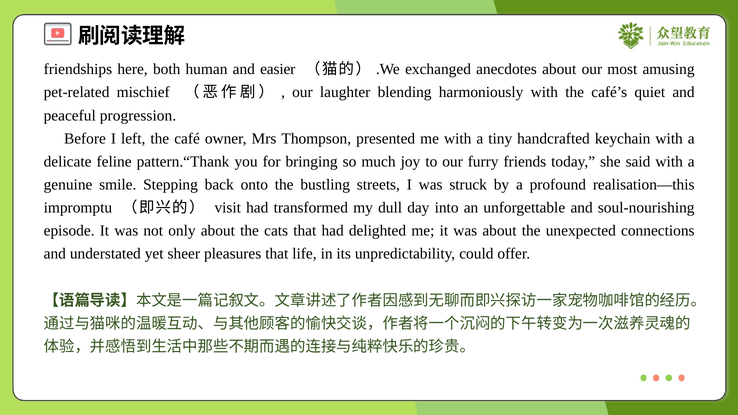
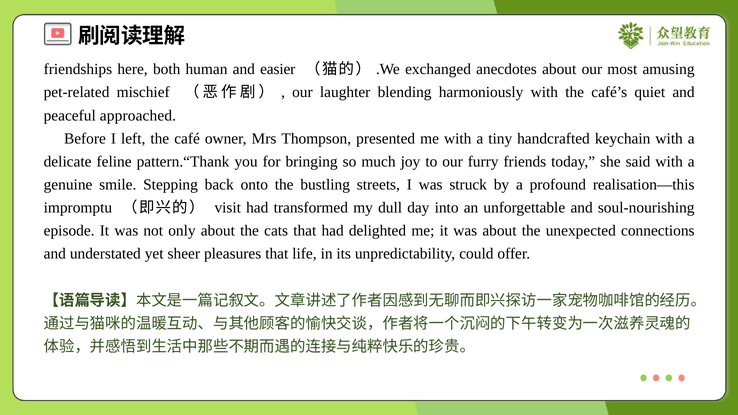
progression: progression -> approached (138, 115)
